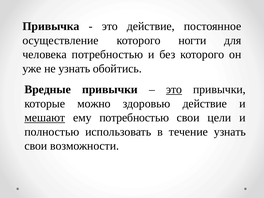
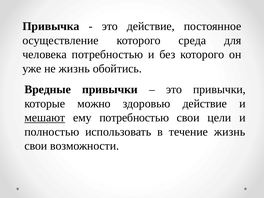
ногти: ногти -> среда (192, 40)
не узнать: узнать -> жизнь (74, 69)
это underline: present -> none (174, 89)
течение узнать: узнать -> жизнь (230, 132)
